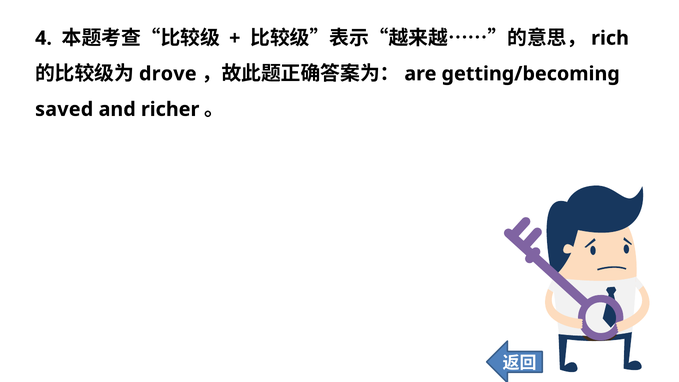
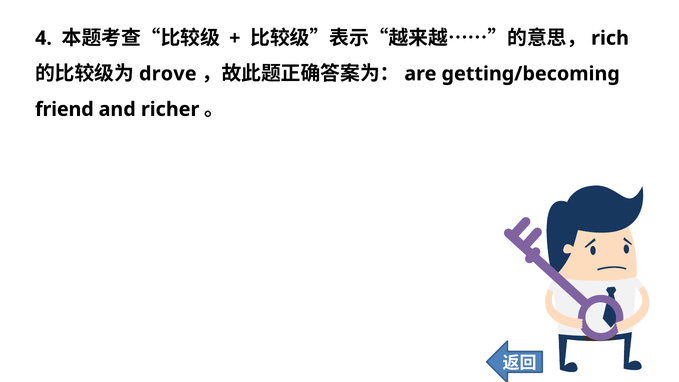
saved: saved -> friend (64, 109)
